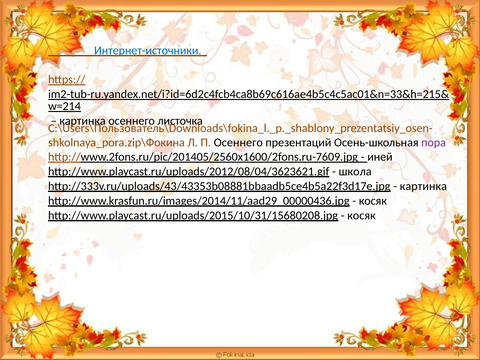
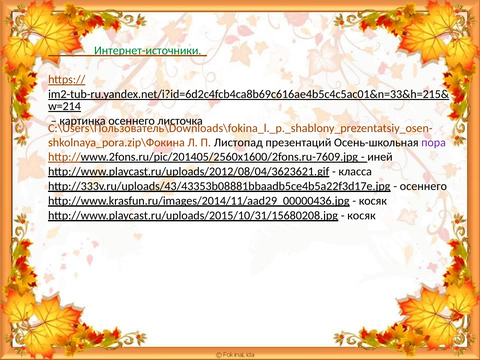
Интернет-источники colour: blue -> green (148, 51)
П Осеннего: Осеннего -> Листопад (238, 142)
школа: школа -> класса (355, 172)
картинка: картинка -> осеннего (423, 186)
